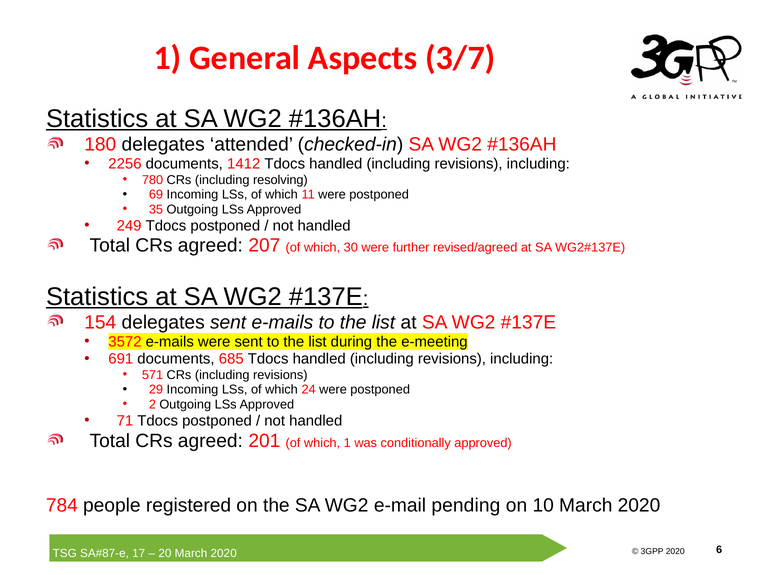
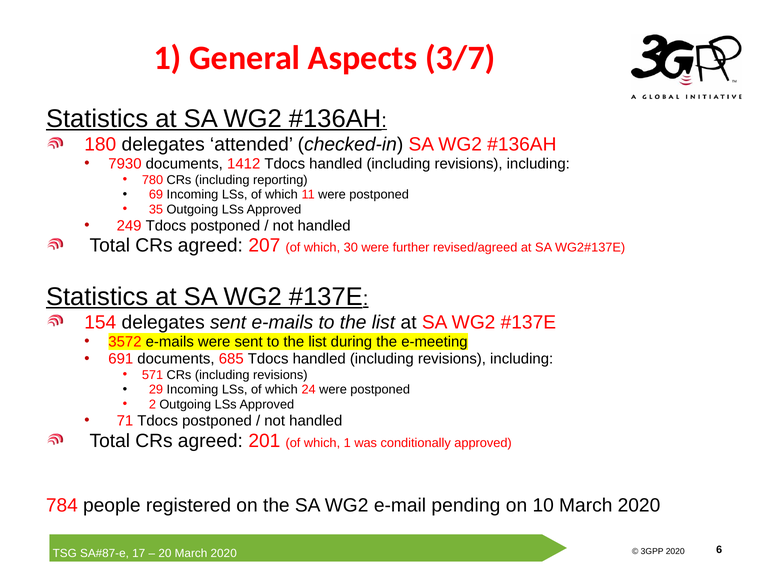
2256: 2256 -> 7930 (125, 164)
resolving: resolving -> reporting (280, 180)
